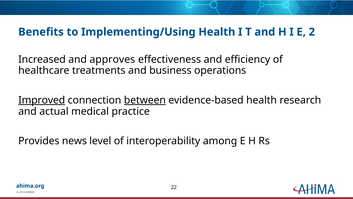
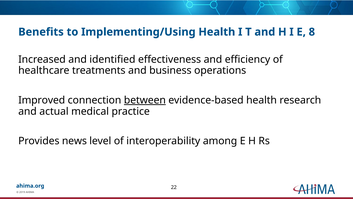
2: 2 -> 8 (312, 32)
approves: approves -> identified (112, 59)
Improved underline: present -> none (42, 100)
